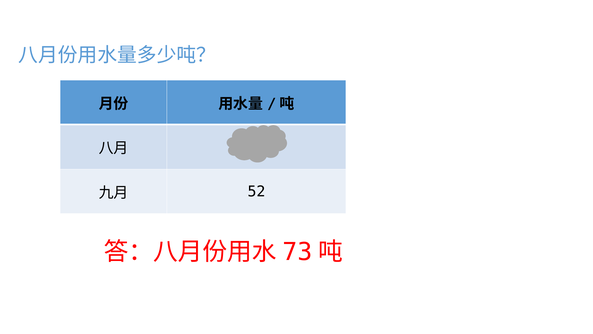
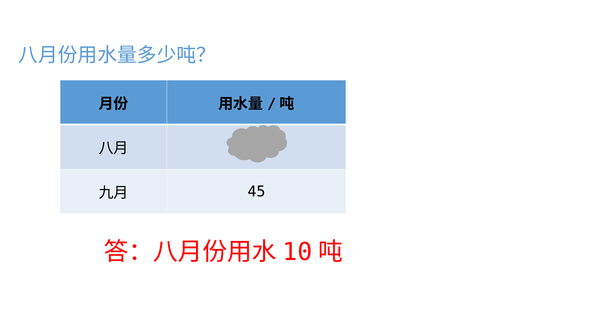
52: 52 -> 45 (256, 191)
73: 73 -> 10 (297, 252)
